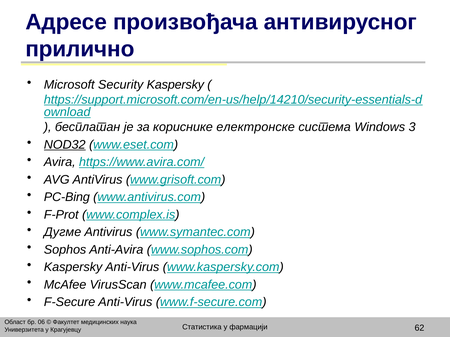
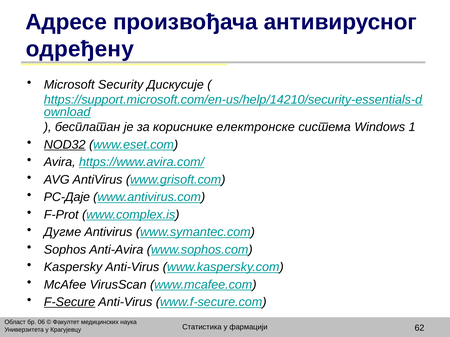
прилично: прилично -> одређену (80, 49)
Security Kaspersky: Kaspersky -> Дискусије (175, 85)
3: 3 -> 1 (412, 127)
PC-Bing: PC-Bing -> PC-Даје (67, 197)
F-Secure underline: none -> present (70, 302)
